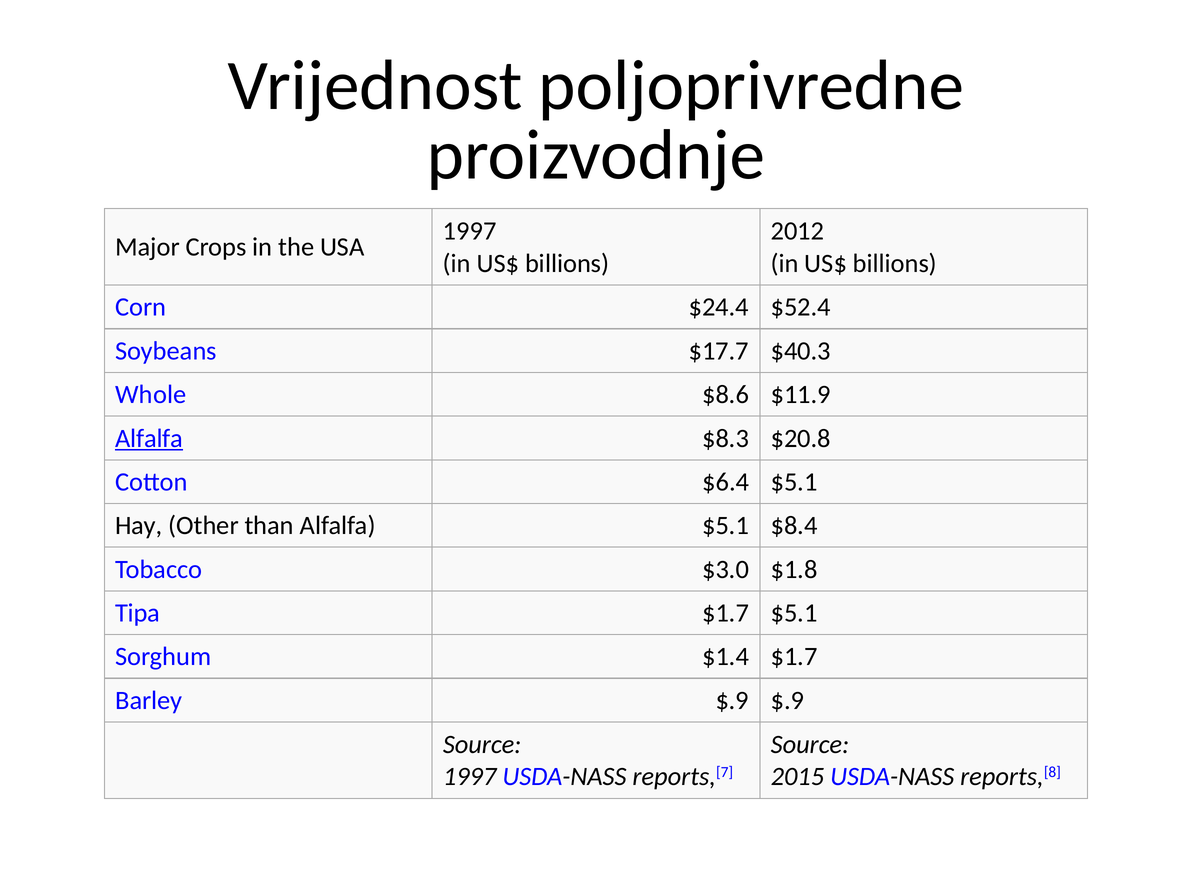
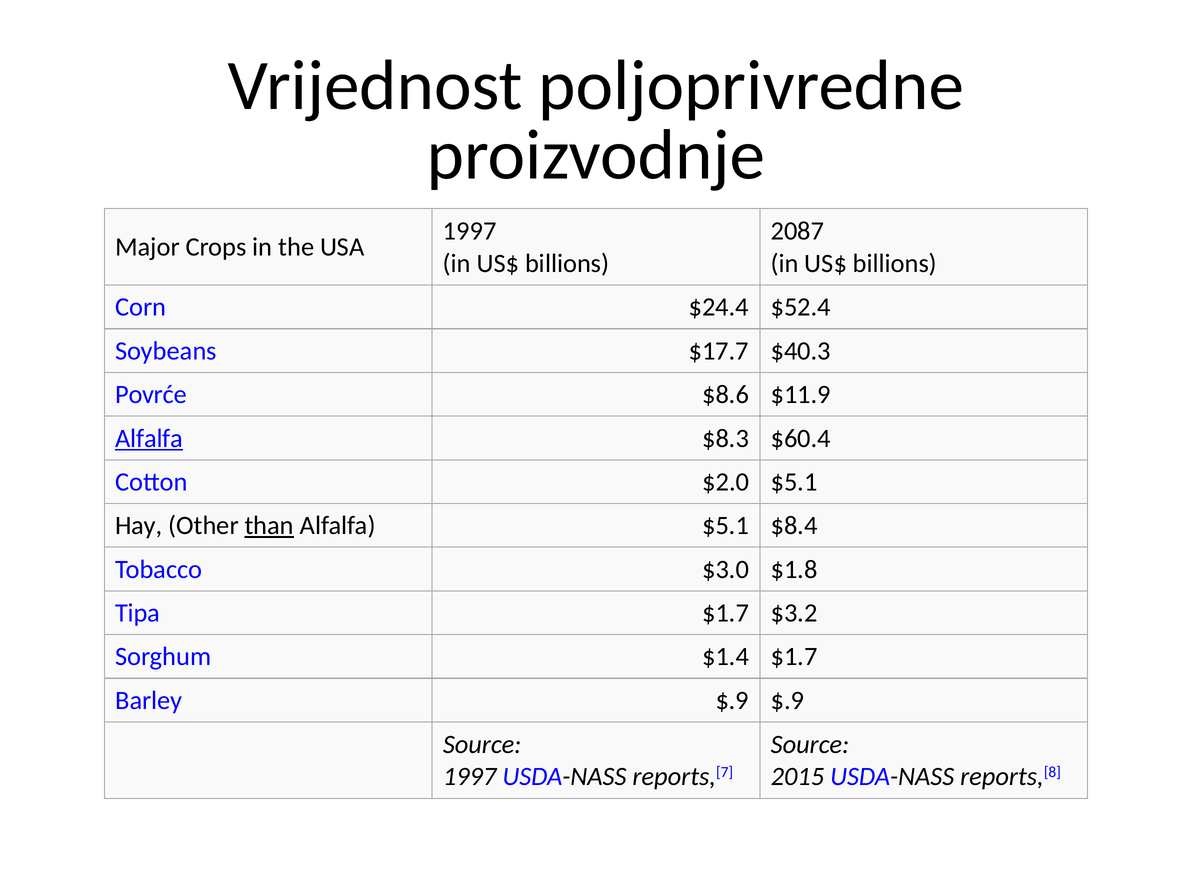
2012: 2012 -> 2087 (797, 231)
Whole: Whole -> Povrće (151, 395)
$20.8: $20.8 -> $60.4 (801, 438)
$6.4: $6.4 -> $2.0 (726, 482)
than underline: none -> present (269, 526)
$1.7 $5.1: $5.1 -> $3.2 (794, 613)
